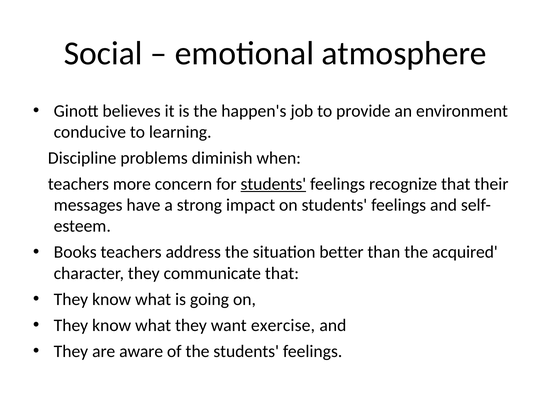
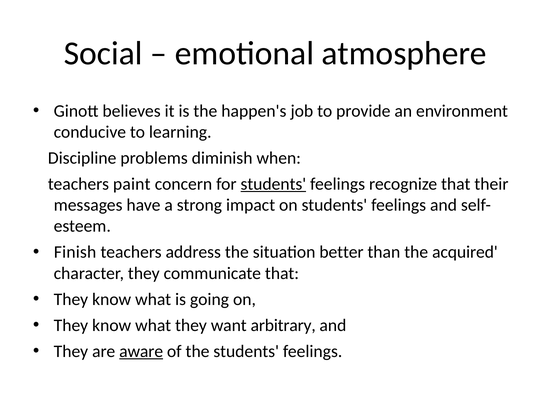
more: more -> paint (132, 184)
Books: Books -> Finish (75, 252)
exercise: exercise -> arbitrary (283, 325)
aware underline: none -> present (141, 351)
